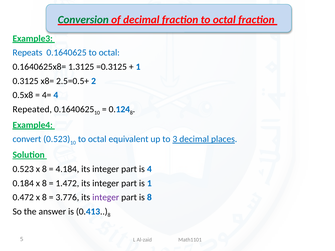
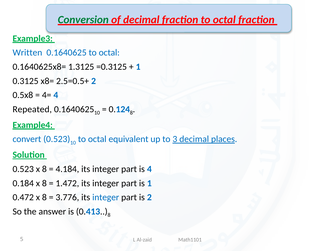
Repeats: Repeats -> Written (27, 53)
integer colour: purple -> blue (106, 198)
is 8: 8 -> 2 (149, 198)
